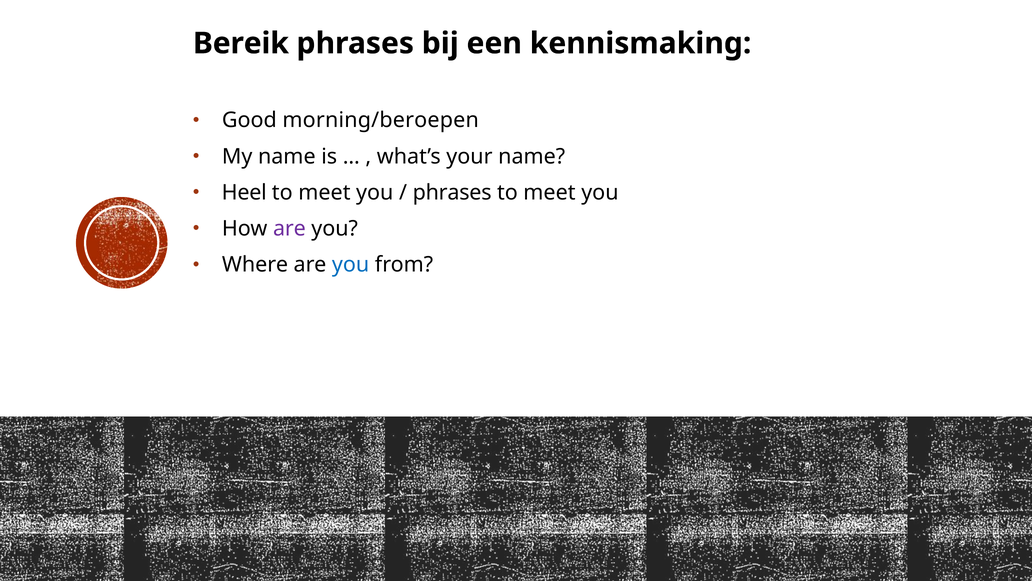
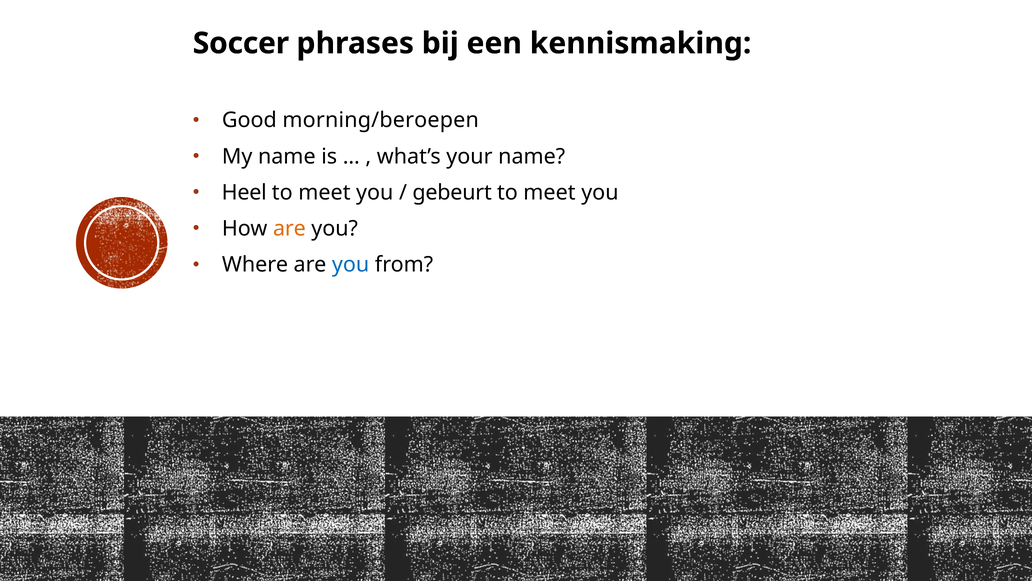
Bereik: Bereik -> Soccer (241, 43)
phrases: phrases -> gebeurt (452, 192)
are colour: purple -> orange (289, 229)
